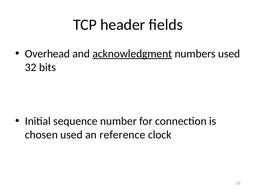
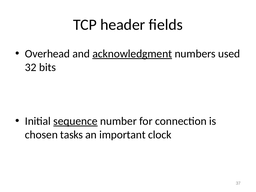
sequence underline: none -> present (75, 121)
chosen used: used -> tasks (72, 135)
reference: reference -> important (122, 135)
